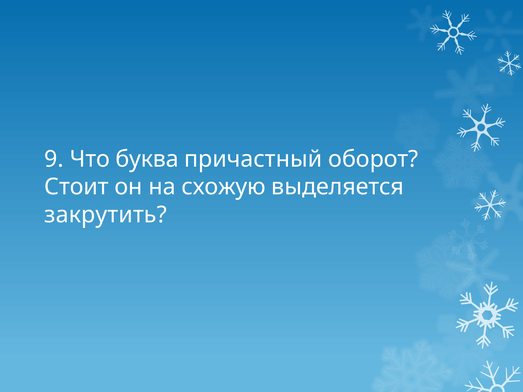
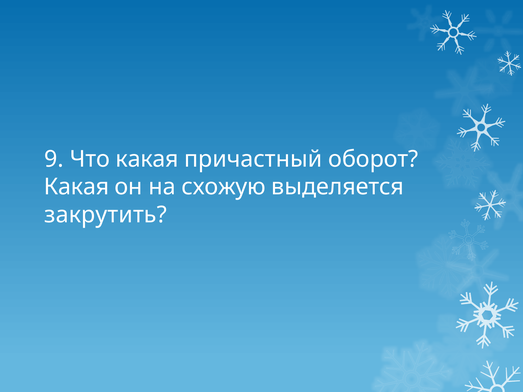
Что буква: буква -> какая (147, 159)
Стоит: Стоит -> Какая (77, 187)
